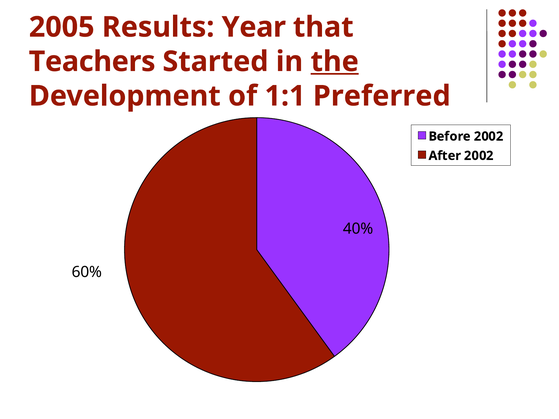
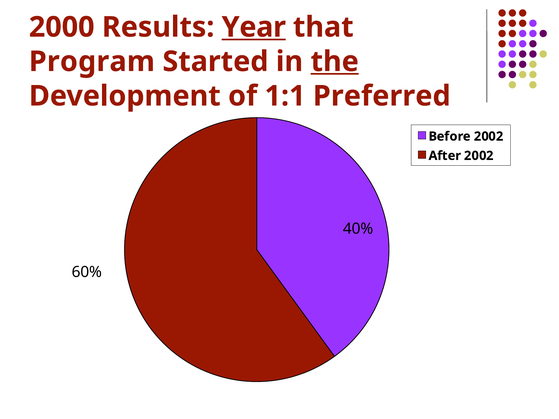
2005: 2005 -> 2000 (62, 27)
Year underline: none -> present (254, 27)
Teachers: Teachers -> Program (92, 62)
